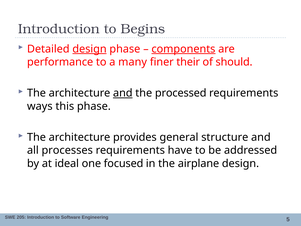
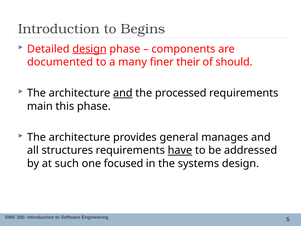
components underline: present -> none (183, 49)
performance: performance -> documented (60, 62)
ways: ways -> main (40, 106)
structure: structure -> manages (225, 137)
processes: processes -> structures (67, 150)
have underline: none -> present (180, 150)
ideal: ideal -> such (67, 163)
airplane: airplane -> systems (198, 163)
